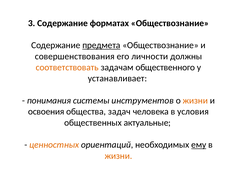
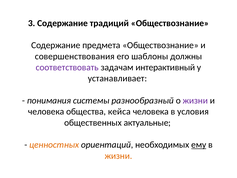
форматах: форматах -> традиций (109, 23)
предмета underline: present -> none (101, 45)
личности: личности -> шаблоны (150, 56)
соответствовать colour: orange -> purple (67, 67)
общественного: общественного -> интерактивный (165, 67)
инструментов: инструментов -> разнообразный (143, 100)
жизни colour: orange -> purple (195, 100)
освоения: освоения -> человека (46, 111)
задач: задач -> кейса (119, 111)
